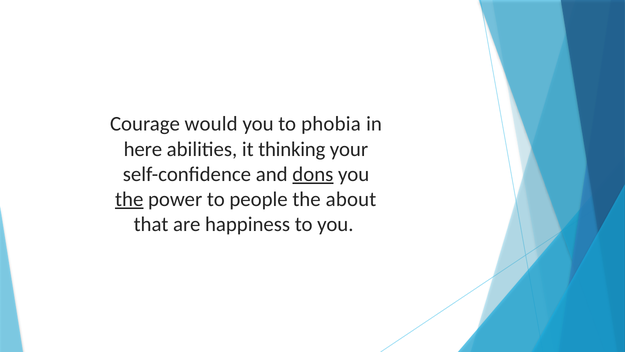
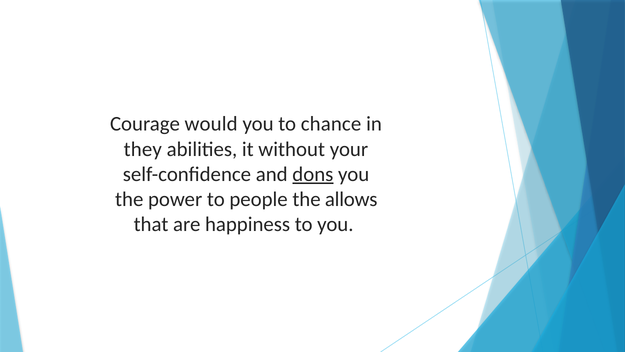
phobia: phobia -> chance (331, 124)
here: here -> they (143, 149)
thinking: thinking -> without (292, 149)
the underline: present -> none (129, 199)
about: about -> allows (351, 199)
